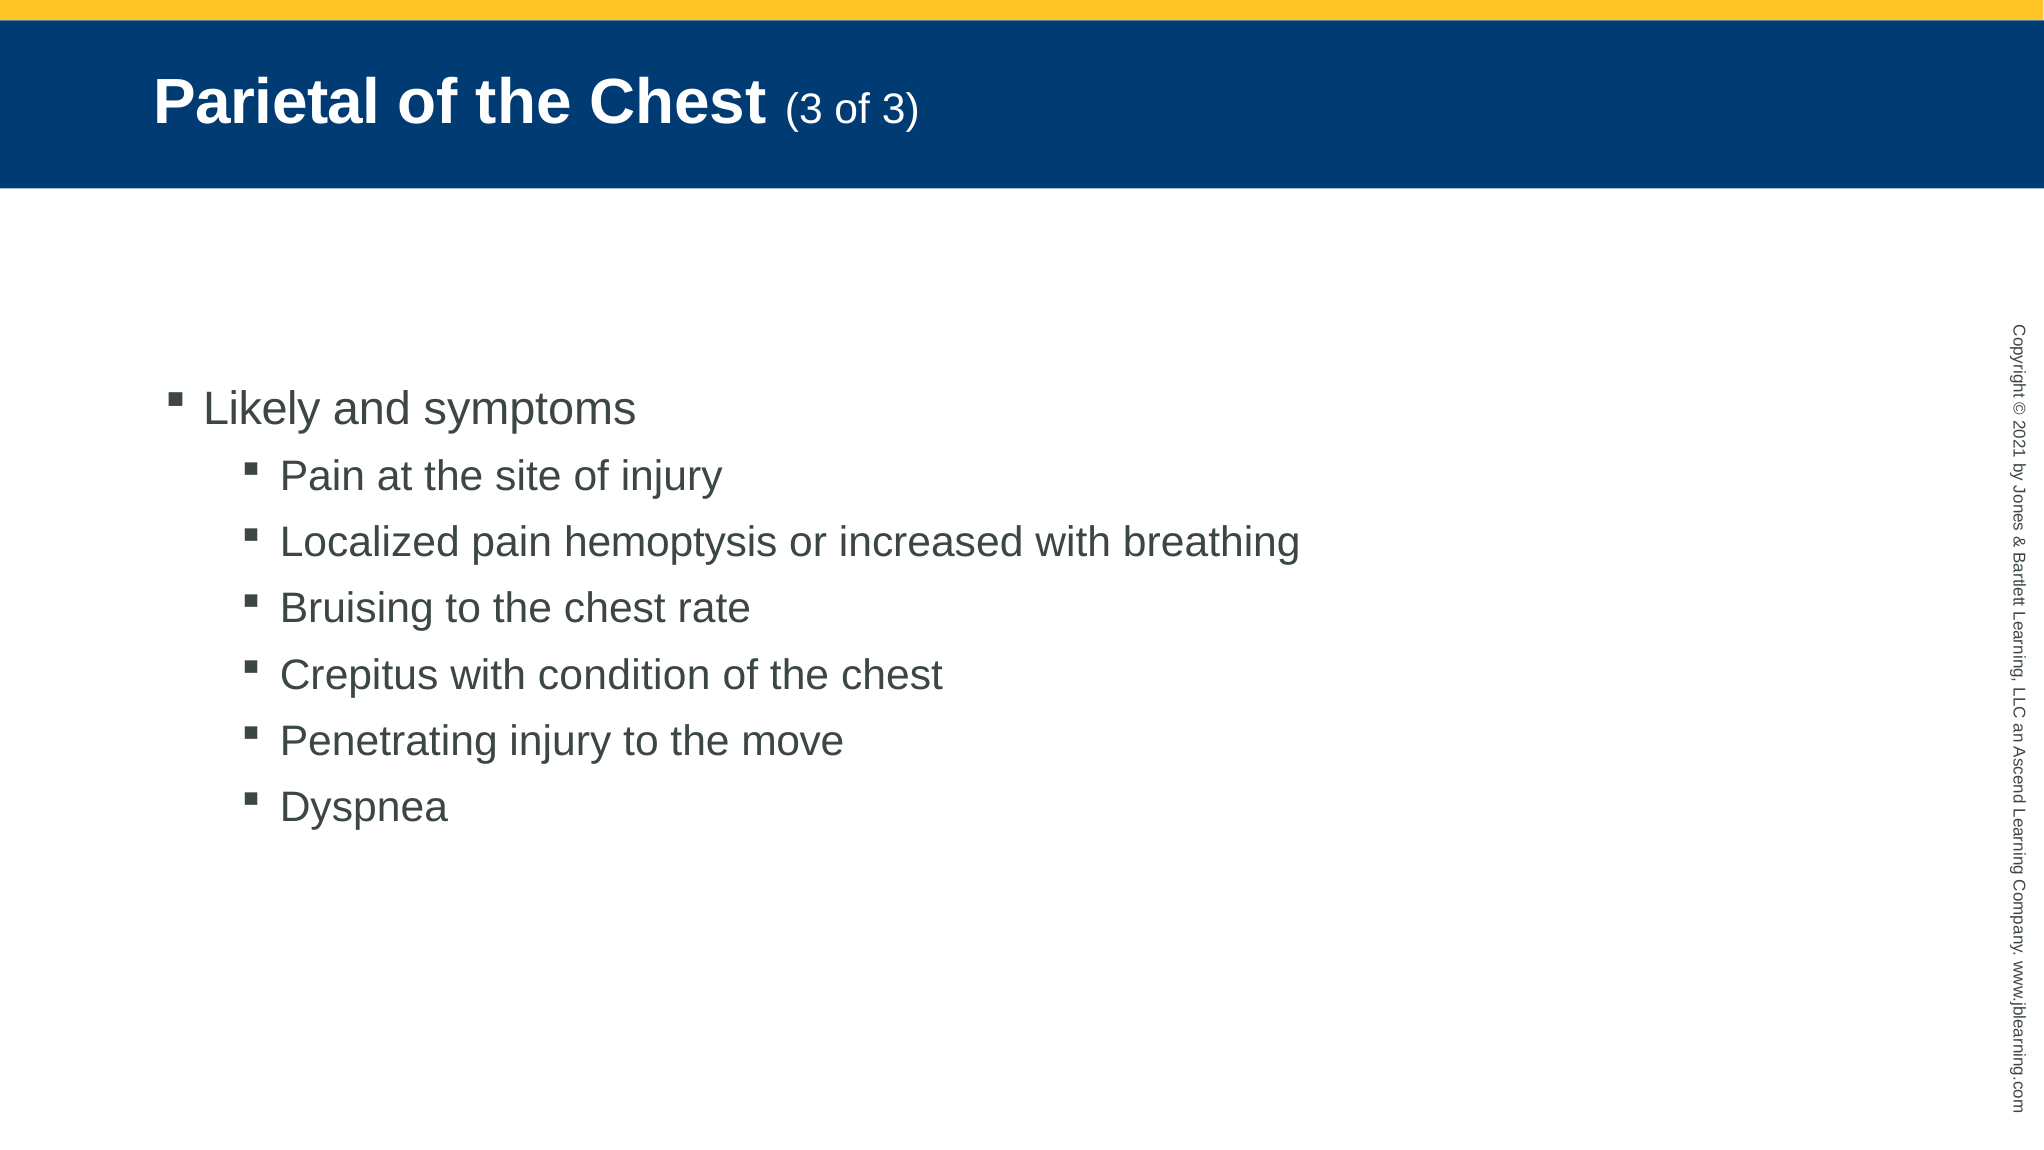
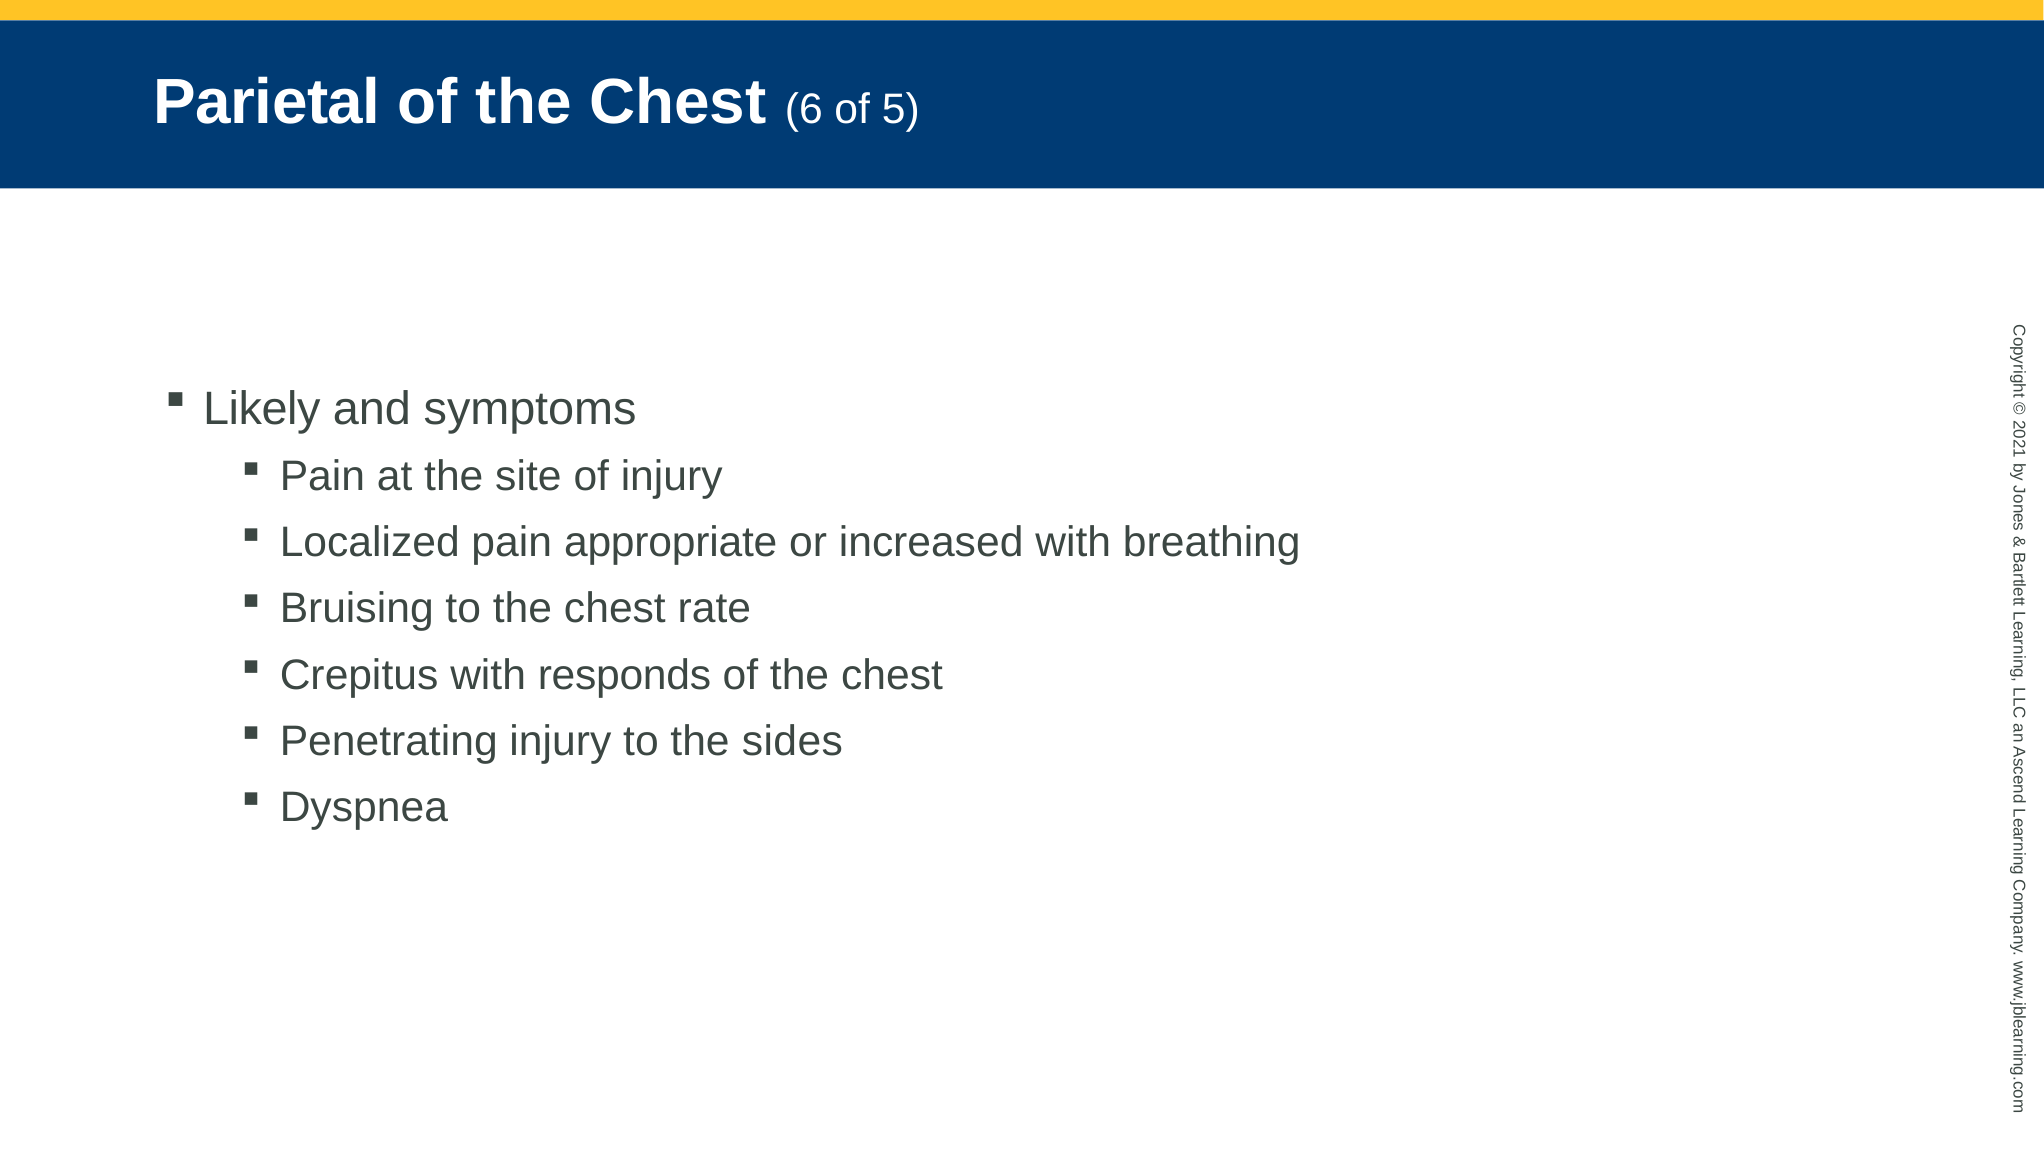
Chest 3: 3 -> 6 (804, 110)
of 3: 3 -> 5 (901, 110)
hemoptysis: hemoptysis -> appropriate (671, 543)
condition: condition -> responds (624, 675)
move: move -> sides (792, 741)
